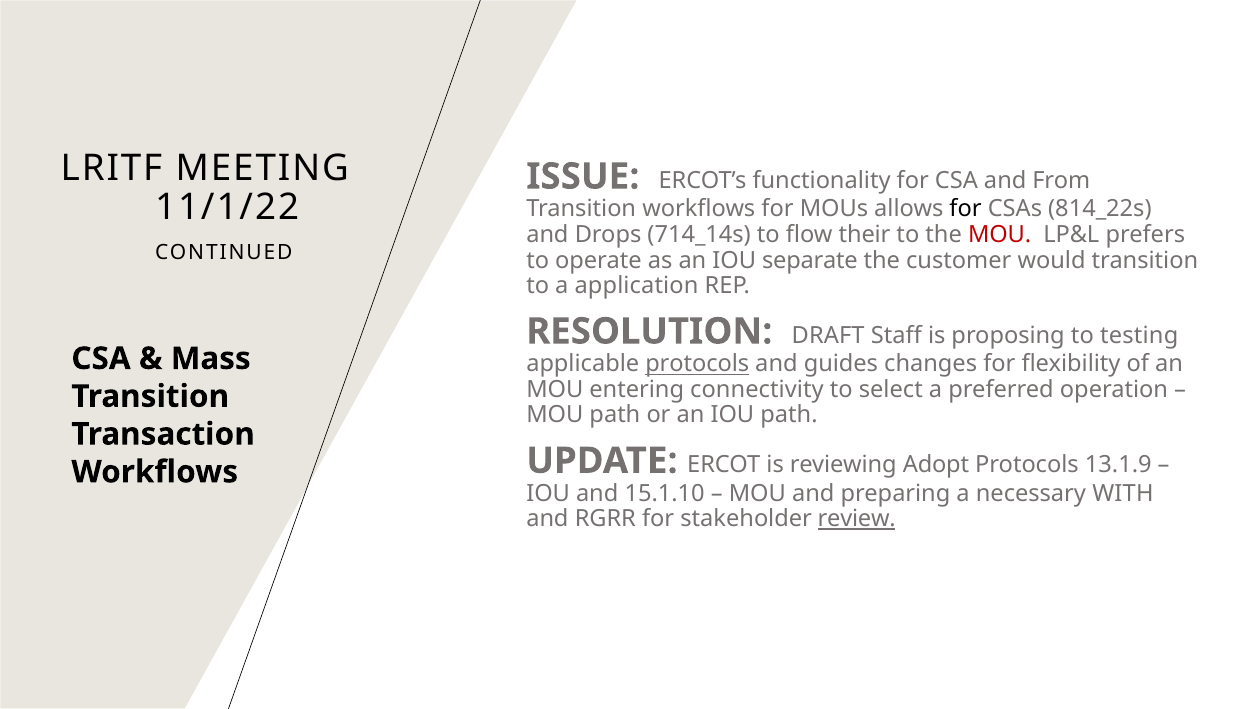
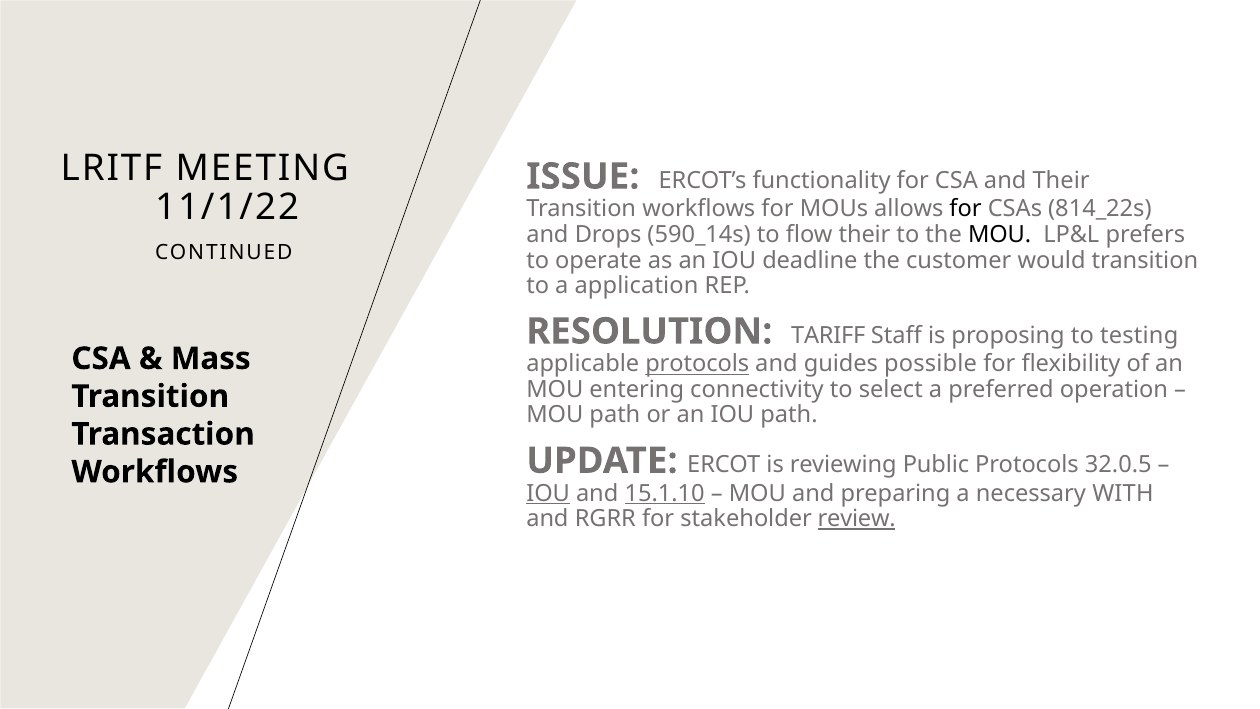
and From: From -> Their (1061, 181)
714_14s: 714_14s -> 590_14s (699, 235)
MOU colour: red -> black (1000, 235)
separate: separate -> deadline (810, 260)
DRAFT: DRAFT -> TARIFF (828, 336)
changes: changes -> possible (931, 364)
Adopt: Adopt -> Public (936, 465)
13.1.9: 13.1.9 -> 32.0.5 (1118, 465)
IOU underline: none -> present (548, 493)
15.1.10 underline: none -> present (665, 493)
